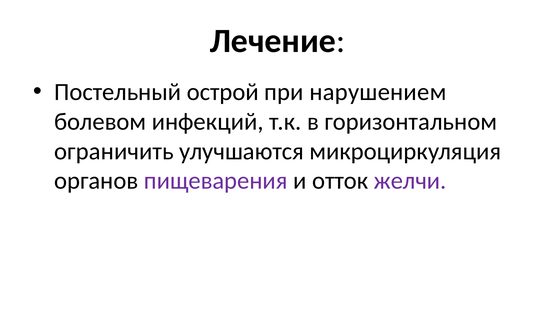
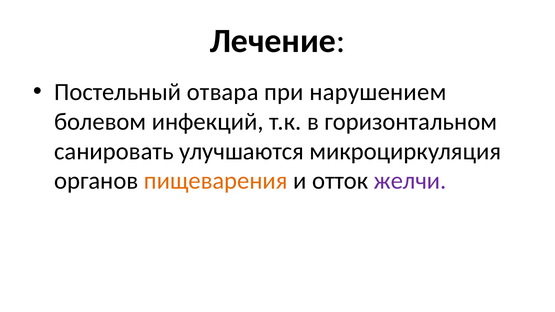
острой: острой -> отвара (223, 92)
ограничить: ограничить -> санировать (114, 151)
пищеварения colour: purple -> orange (216, 181)
